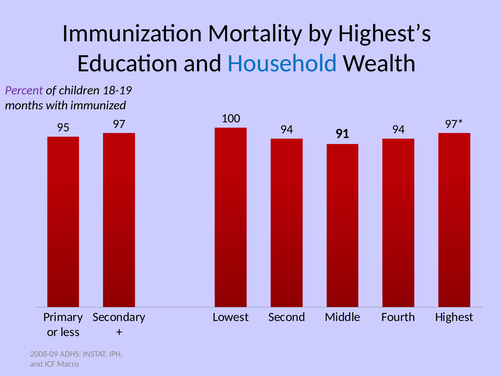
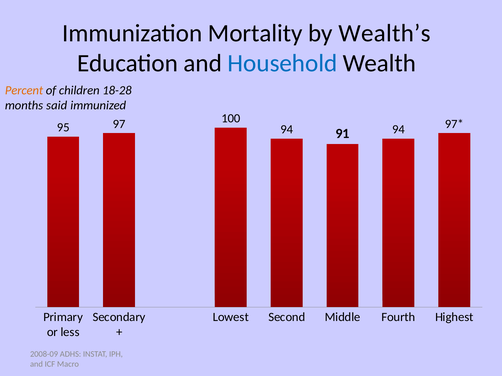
Highest’s: Highest’s -> Wealth’s (385, 33)
Percent colour: purple -> orange (24, 90)
18-19: 18-19 -> 18-28 (117, 90)
with: with -> said (57, 105)
